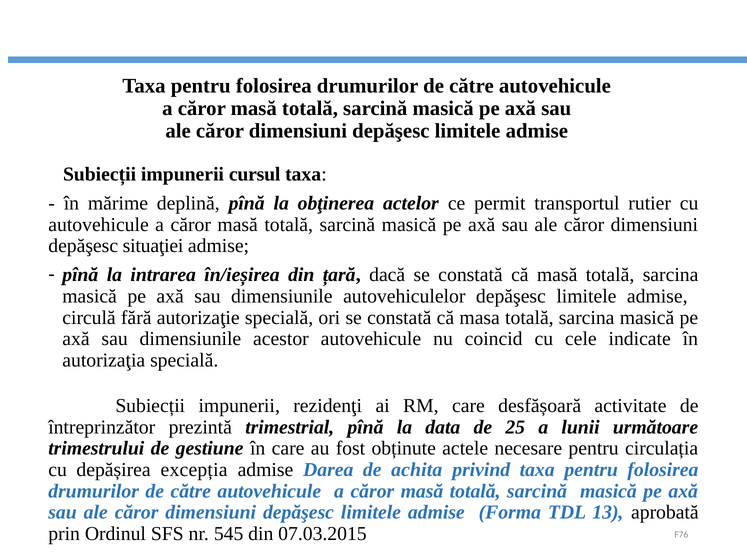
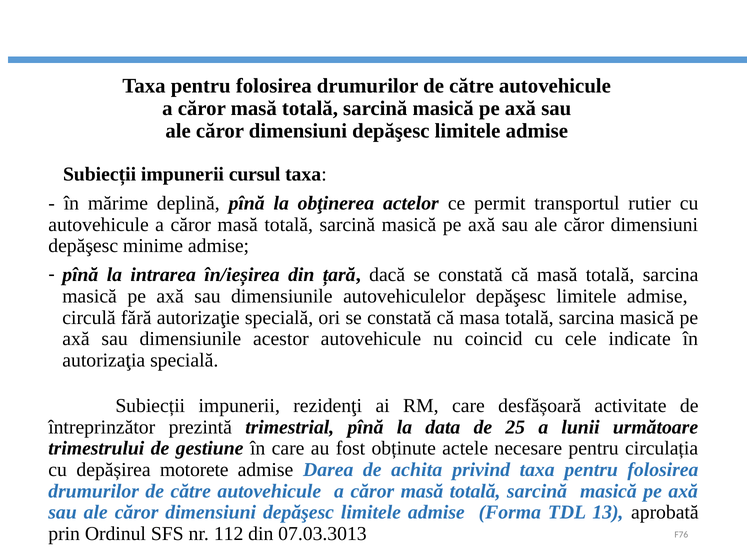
situaţiei: situaţiei -> minime (153, 246)
excepția: excepția -> motorete (194, 470)
545: 545 -> 112 (229, 534)
07.03.2015: 07.03.2015 -> 07.03.3013 (322, 534)
